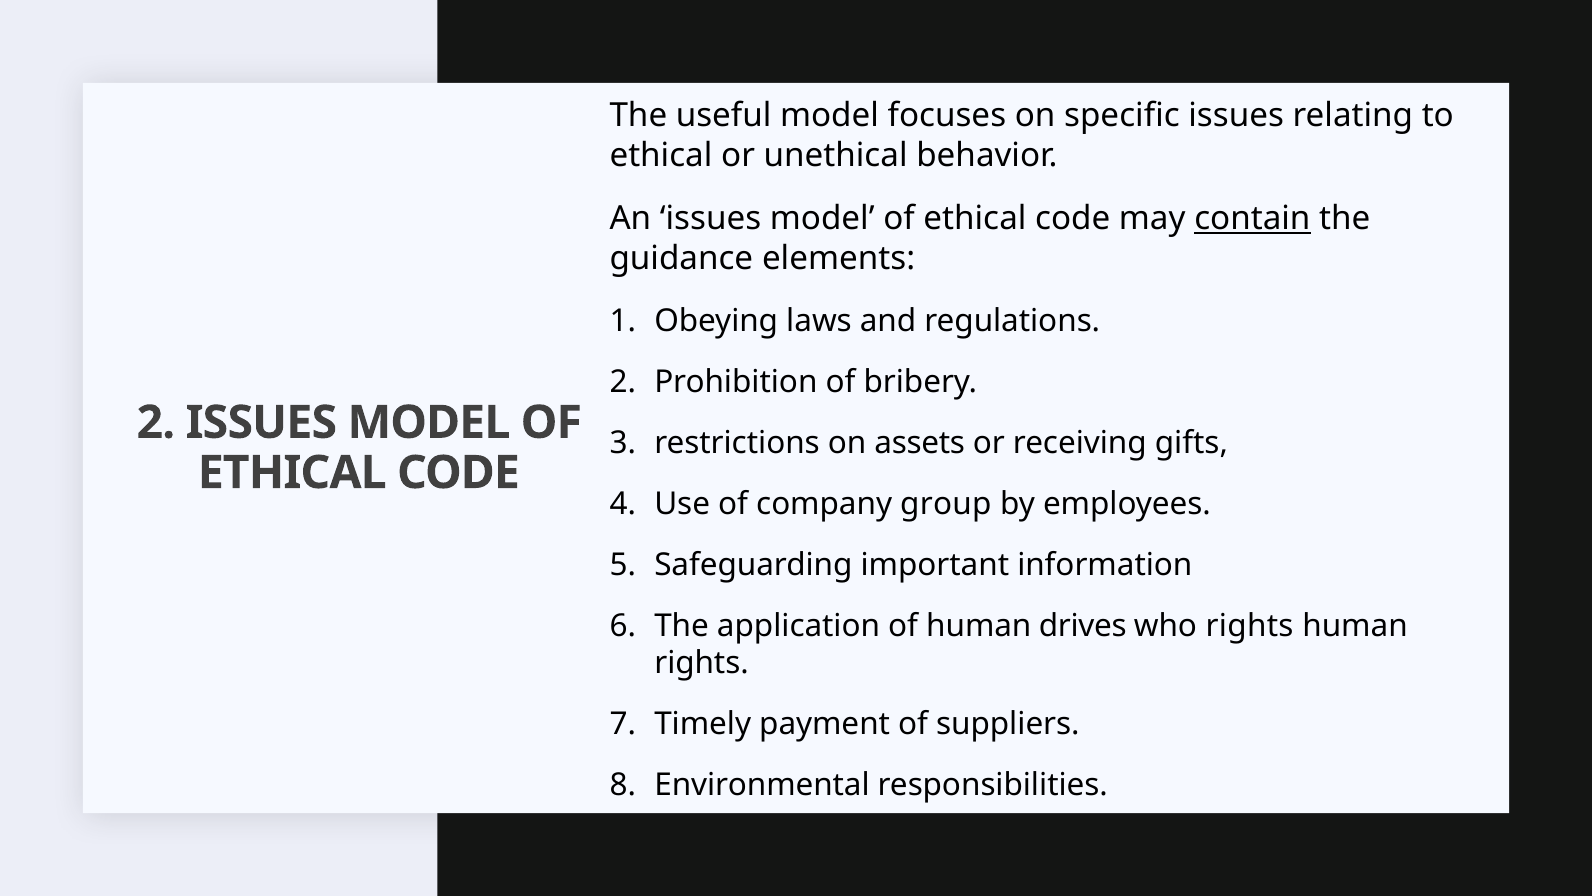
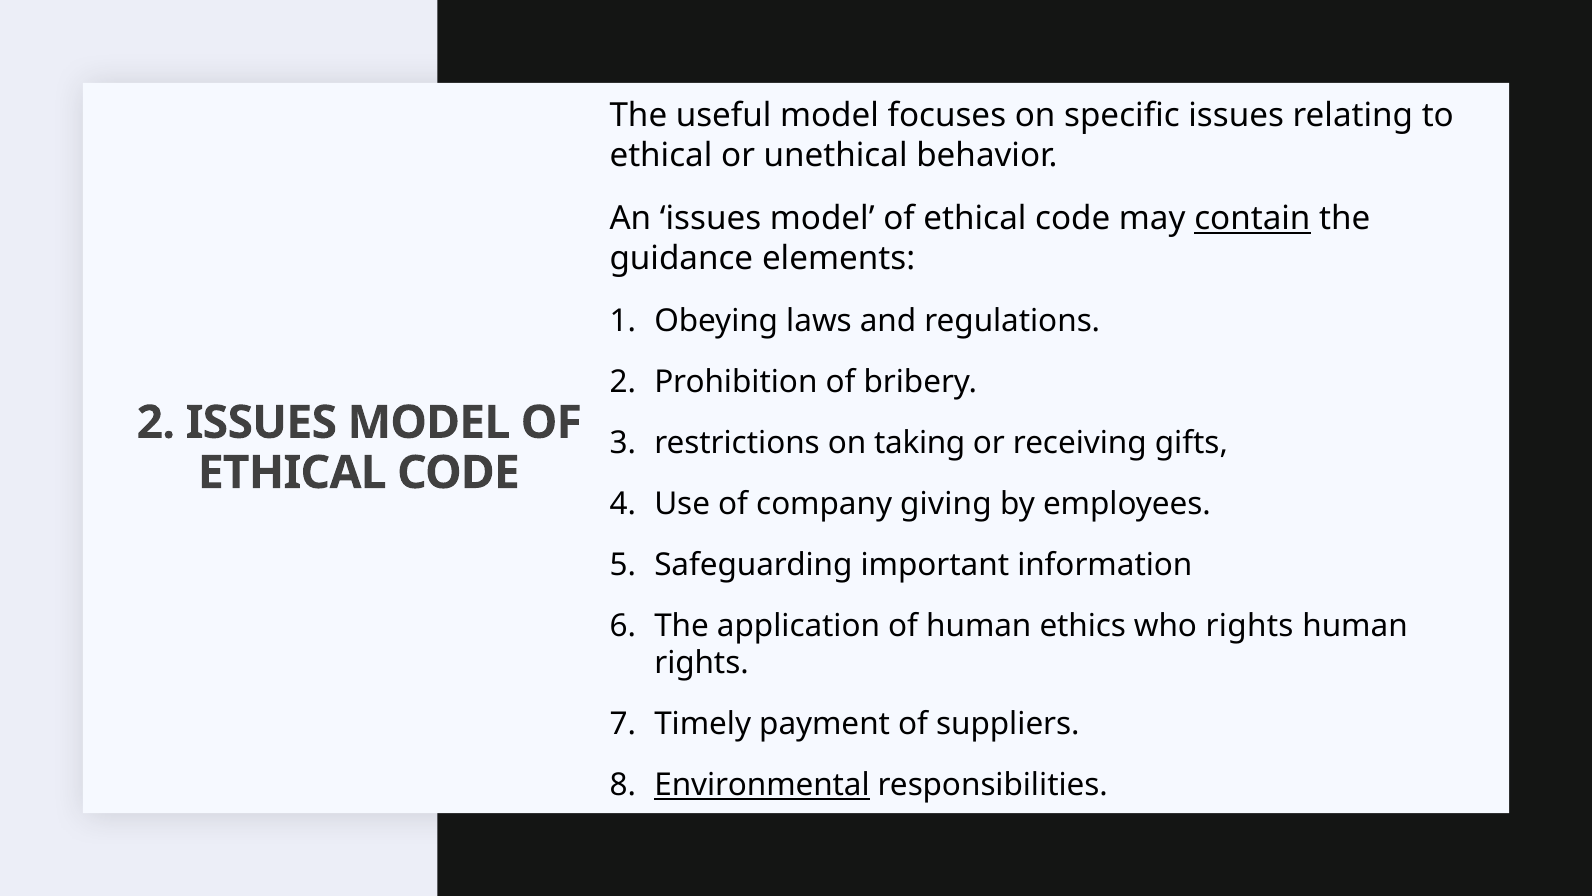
assets: assets -> taking (920, 443)
group: group -> giving (946, 503)
drives: drives -> ethics (1083, 625)
Environmental underline: none -> present (762, 785)
